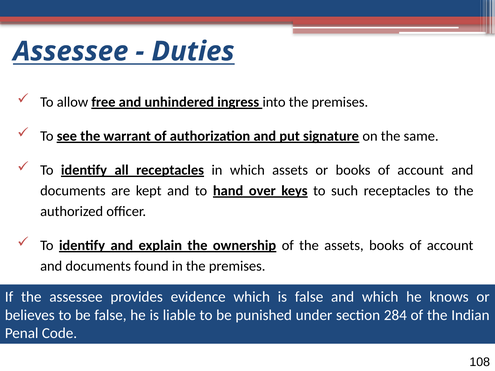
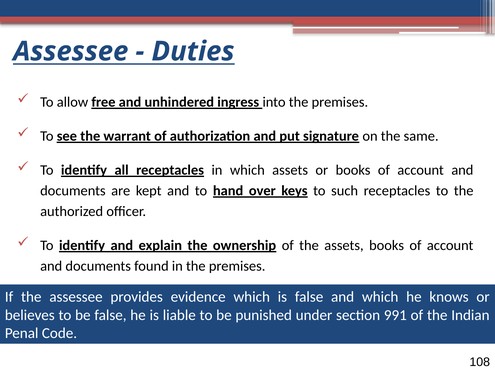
284: 284 -> 991 (395, 315)
